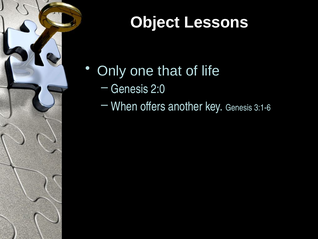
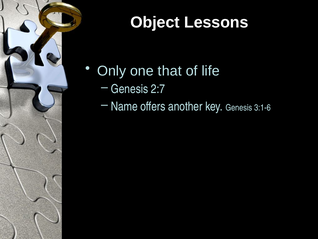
2:0: 2:0 -> 2:7 (158, 89)
When: When -> Name (124, 106)
